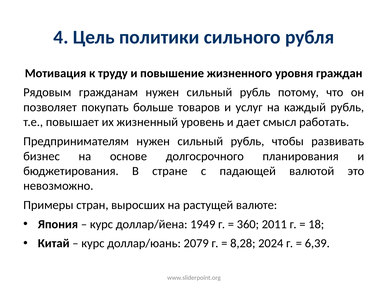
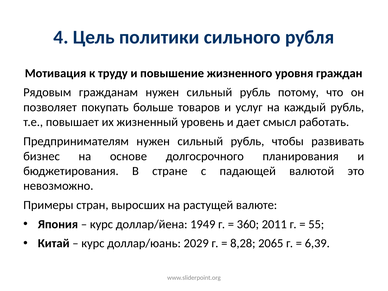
18: 18 -> 55 (316, 224)
2079: 2079 -> 2029 (196, 243)
2024: 2024 -> 2065 (271, 243)
